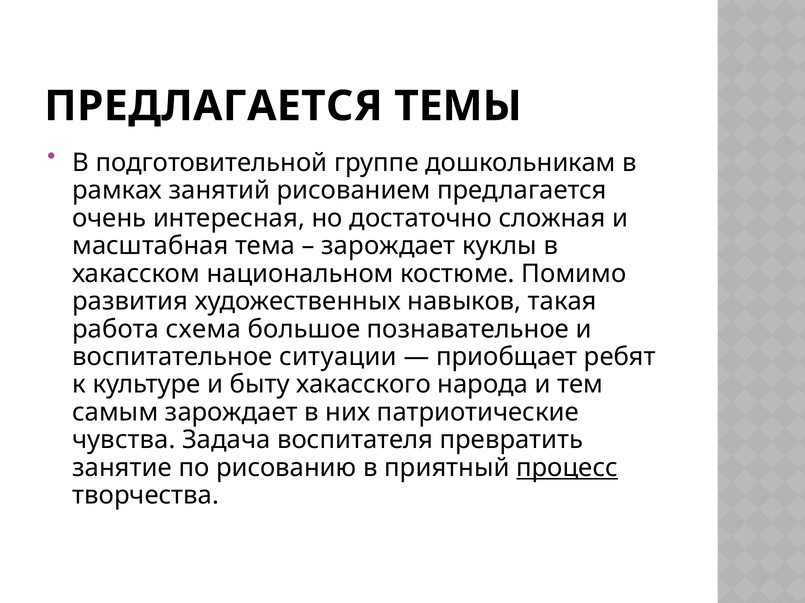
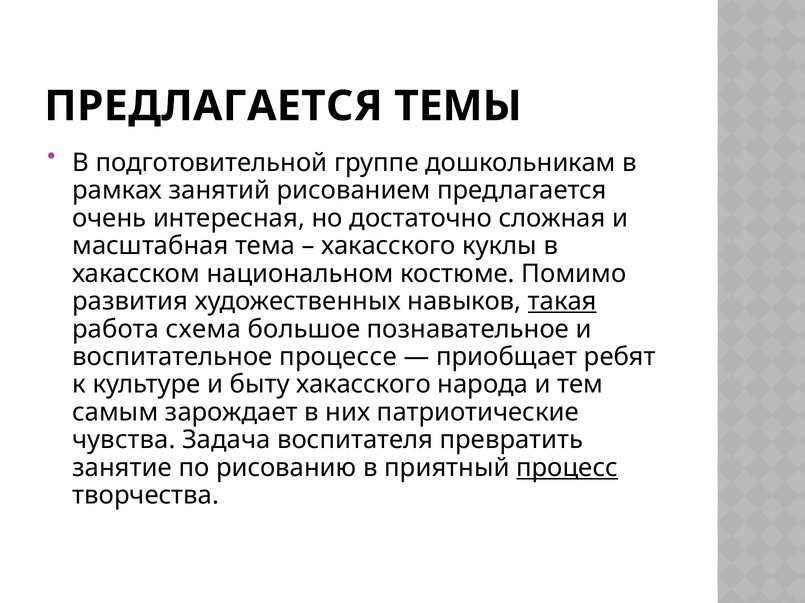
зарождает: зарождает -> хакасского (388, 246)
такая underline: none -> present (562, 302)
ситуации: ситуации -> процессе (338, 357)
